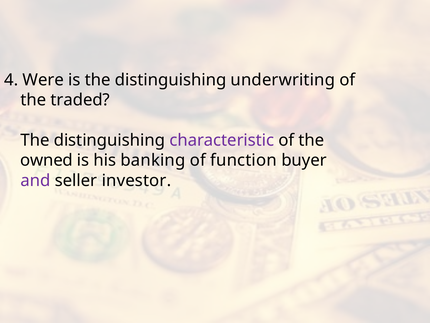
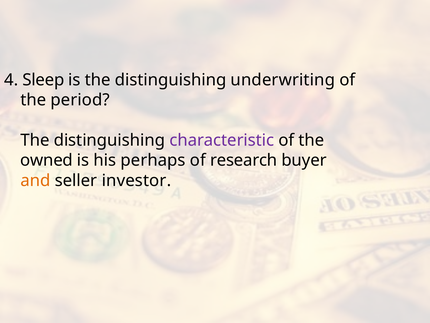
Were: Were -> Sleep (43, 80)
traded: traded -> period (80, 100)
banking: banking -> perhaps (153, 160)
function: function -> research (244, 160)
and colour: purple -> orange (35, 180)
